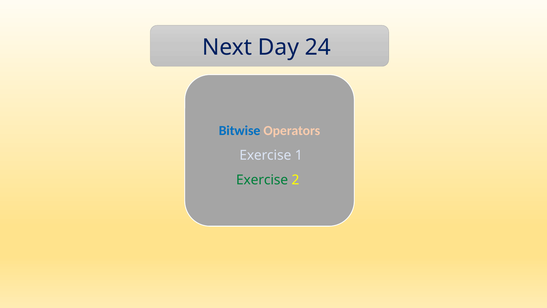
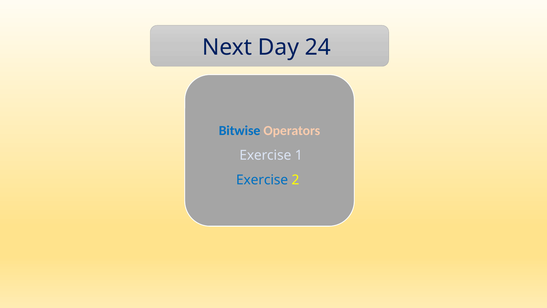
Exercise colour: green -> blue (262, 180)
